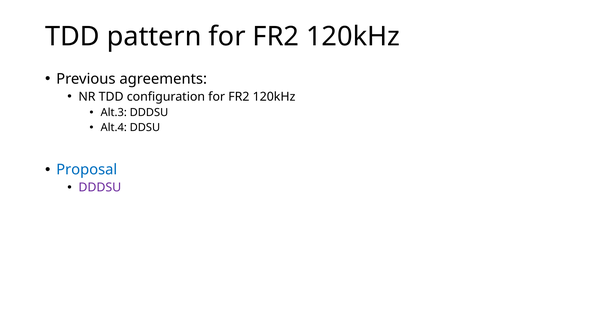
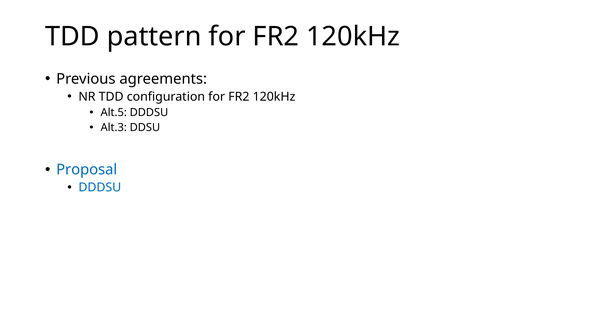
Alt.3: Alt.3 -> Alt.5 (114, 112)
Alt.4: Alt.4 -> Alt.3 (114, 127)
DDDSU colour: purple -> blue (100, 188)
